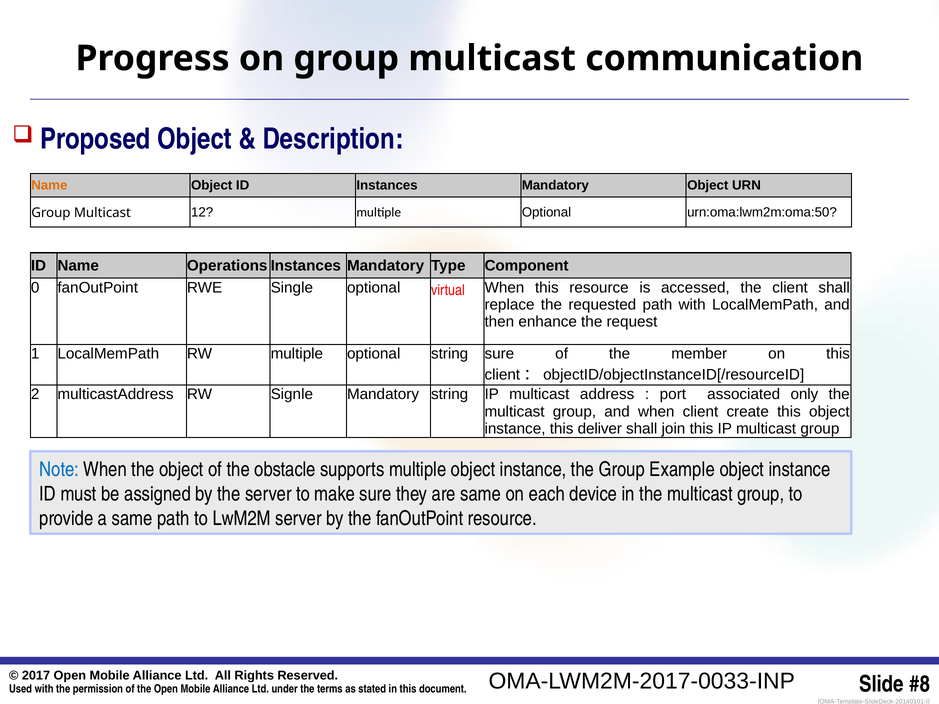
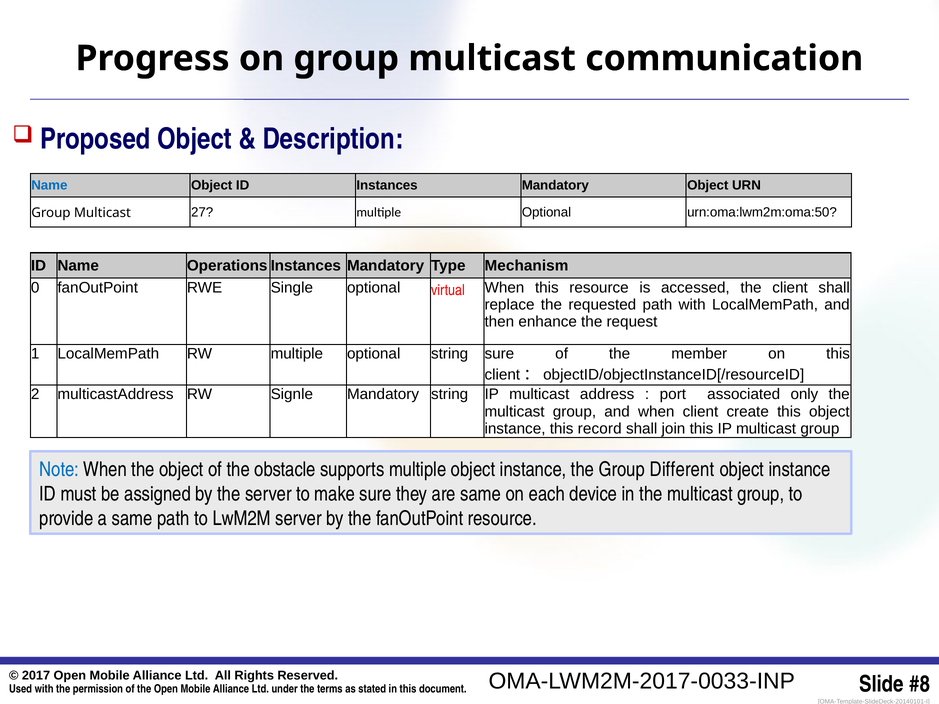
Name colour: orange -> blue (49, 186)
12: 12 -> 27 (202, 212)
Component: Component -> Mechanism (526, 266)
deliver: deliver -> record (600, 429)
Example: Example -> Different (682, 470)
